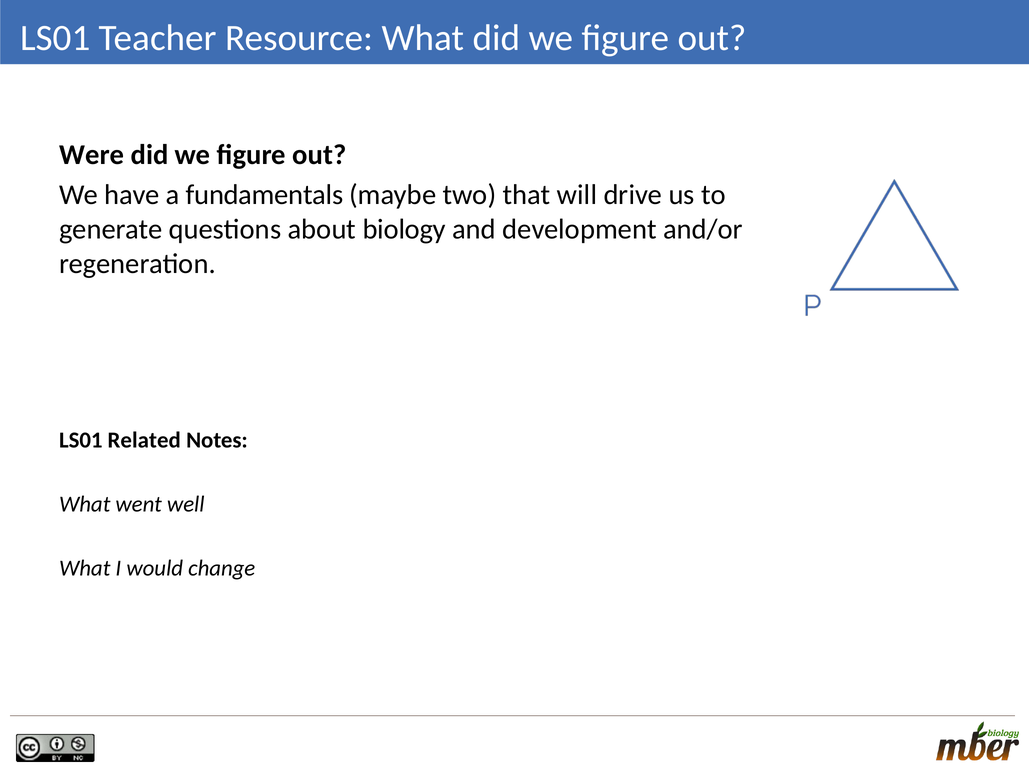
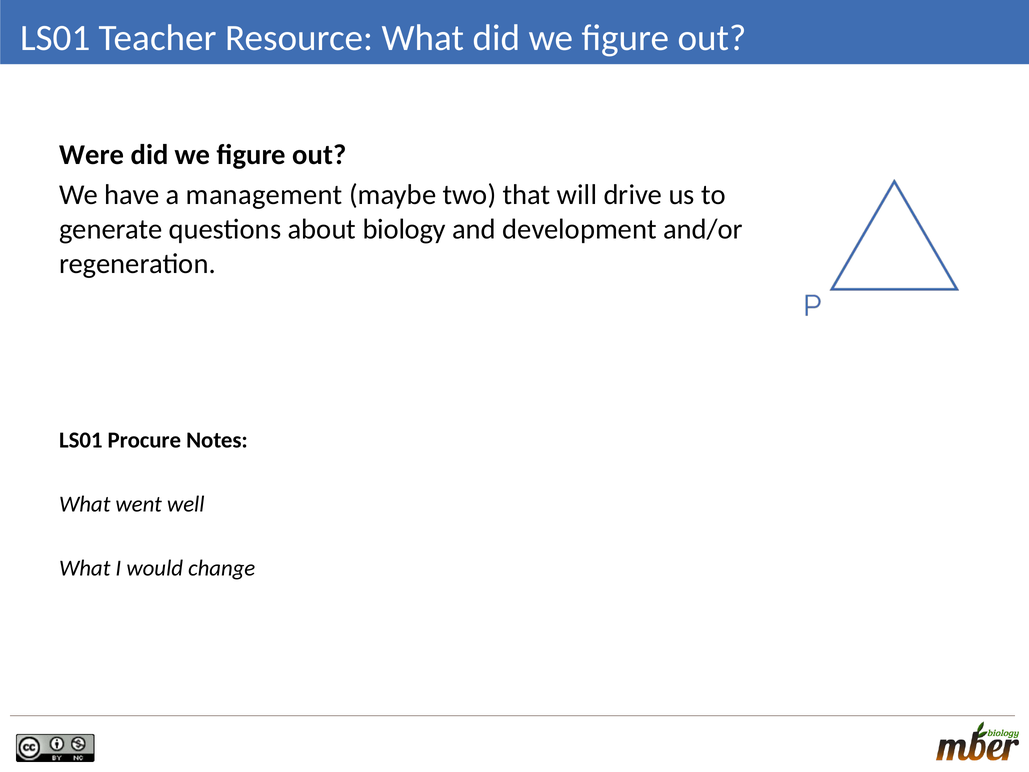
fundamentals: fundamentals -> management (264, 195)
Related: Related -> Procure (144, 440)
